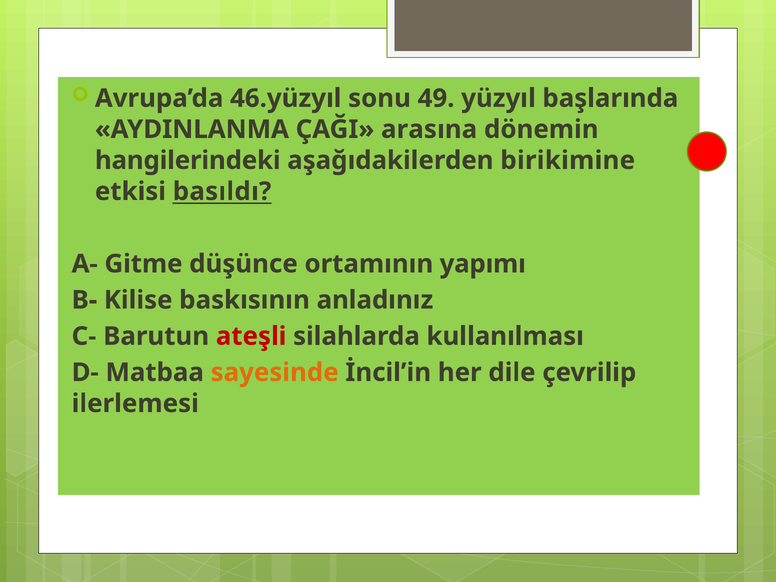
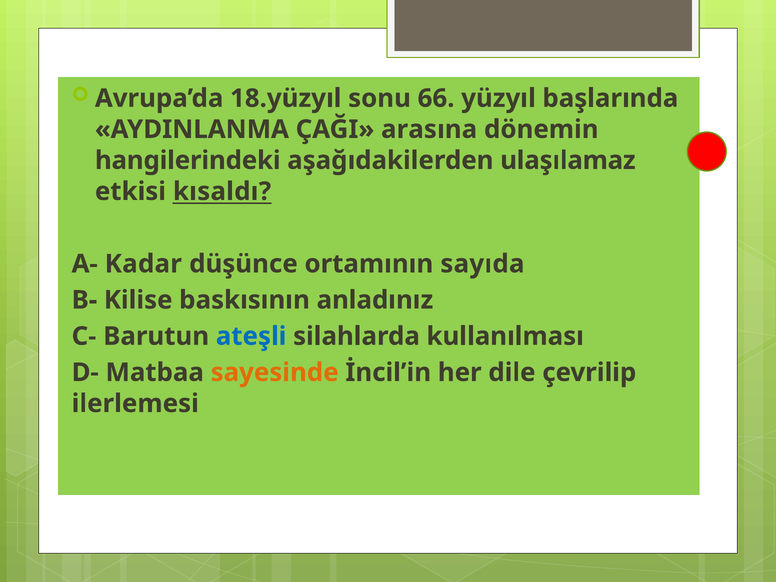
46.yüzyıl: 46.yüzyıl -> 18.yüzyıl (286, 98)
49: 49 -> 66 (436, 98)
birikimine: birikimine -> ulaşılamaz (568, 160)
basıldı: basıldı -> kısaldı (222, 191)
Gitme: Gitme -> Kadar (143, 264)
yapımı: yapımı -> sayıda (482, 264)
ateşli colour: red -> blue (251, 336)
